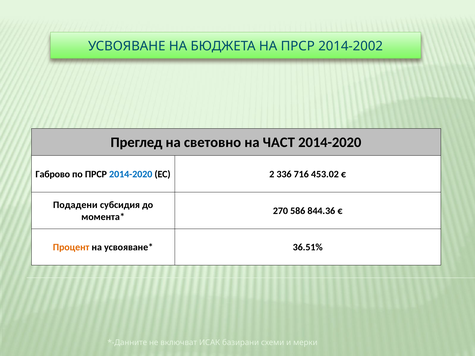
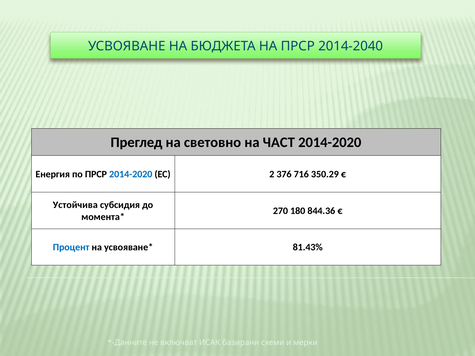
2014-2002: 2014-2002 -> 2014-2040 (351, 46)
Габрово: Габрово -> Енергия (53, 174)
336: 336 -> 376 (284, 174)
453.02: 453.02 -> 350.29 (325, 174)
Подадени: Подадени -> Устойчива (75, 205)
586: 586 -> 180 (298, 211)
Процент colour: orange -> blue (71, 248)
36.51%: 36.51% -> 81.43% (308, 248)
